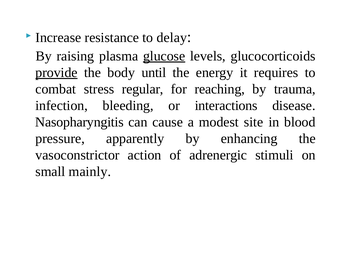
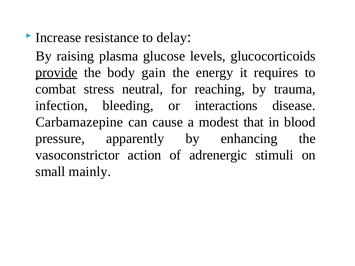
glucose underline: present -> none (164, 56)
until: until -> gain (154, 73)
regular: regular -> neutral (143, 89)
Nasopharyngitis: Nasopharyngitis -> Carbamazepine (79, 122)
site: site -> that (254, 122)
